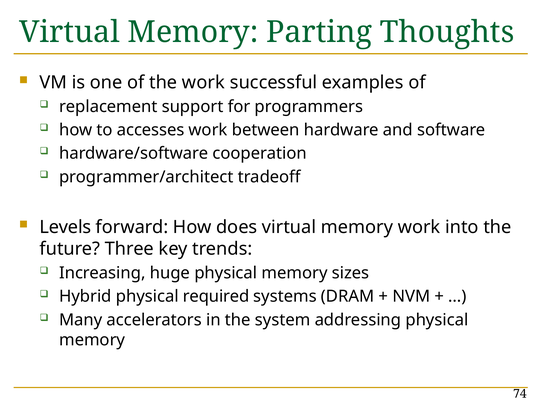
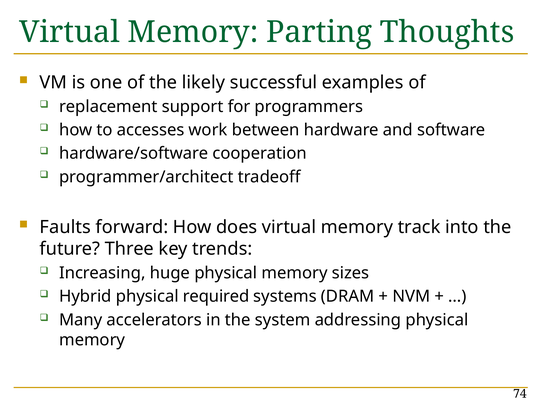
the work: work -> likely (204, 82)
Levels: Levels -> Faults (65, 227)
memory work: work -> track (419, 227)
